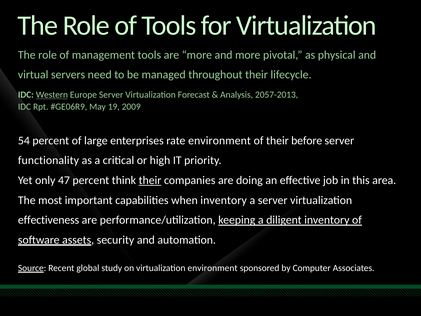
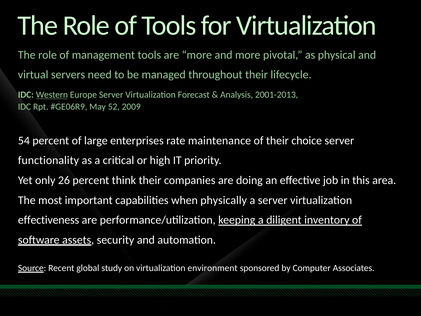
2057-2013: 2057-2013 -> 2001-2013 (277, 95)
19: 19 -> 52 (114, 107)
rate environment: environment -> maintenance (220, 140)
before: before -> choice (307, 140)
47: 47 -> 26 (64, 180)
their underline: present -> none (150, 180)
when inventory: inventory -> physically (224, 200)
